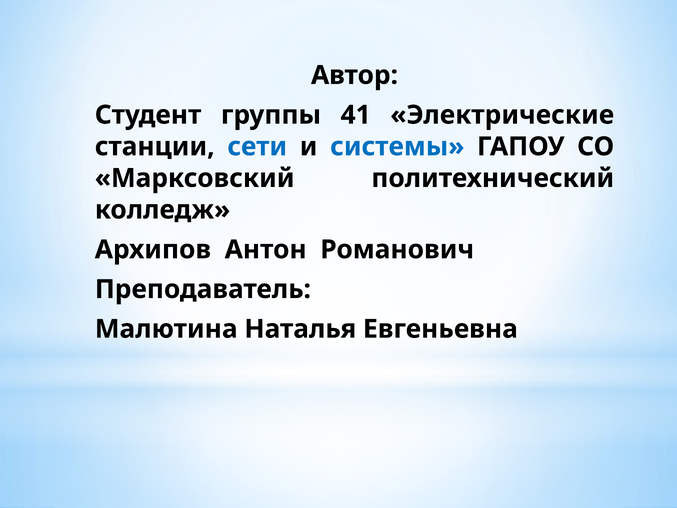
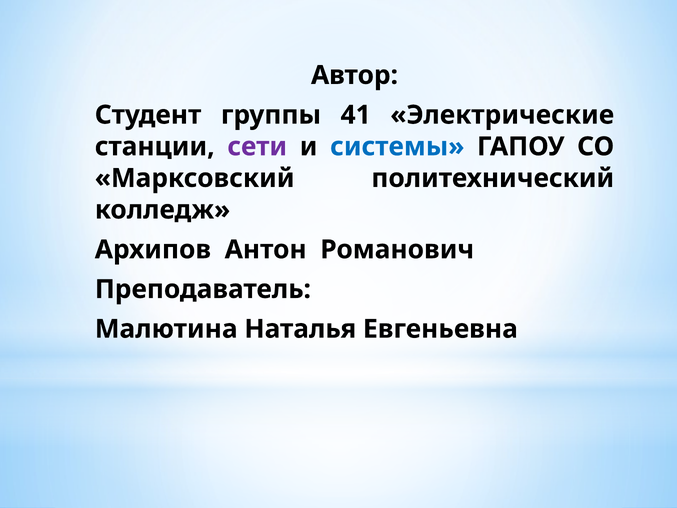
сети colour: blue -> purple (257, 147)
